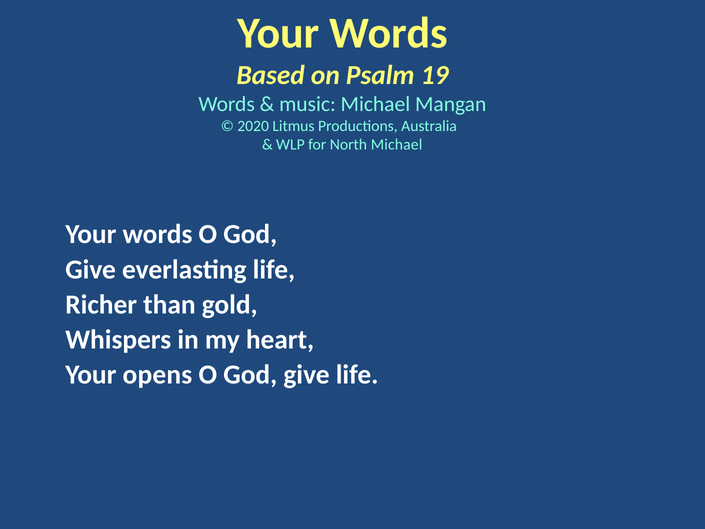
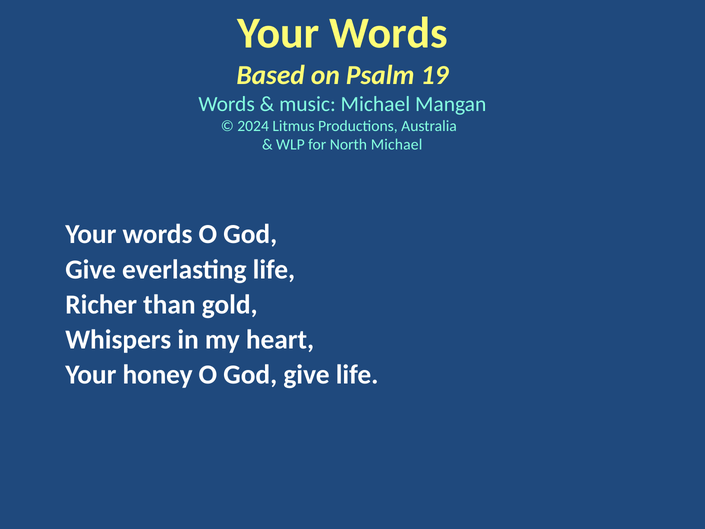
2020: 2020 -> 2024 (253, 126)
opens: opens -> honey (158, 375)
